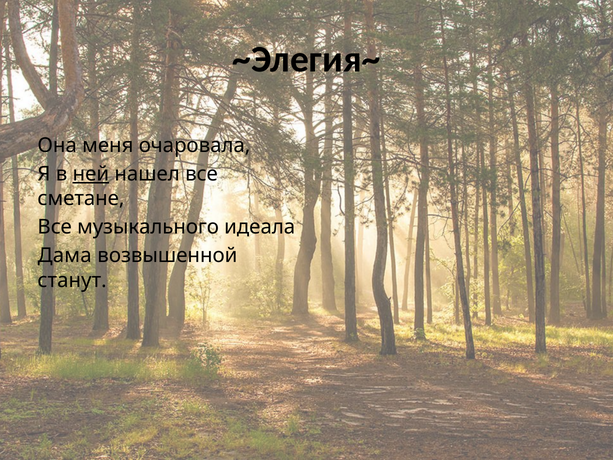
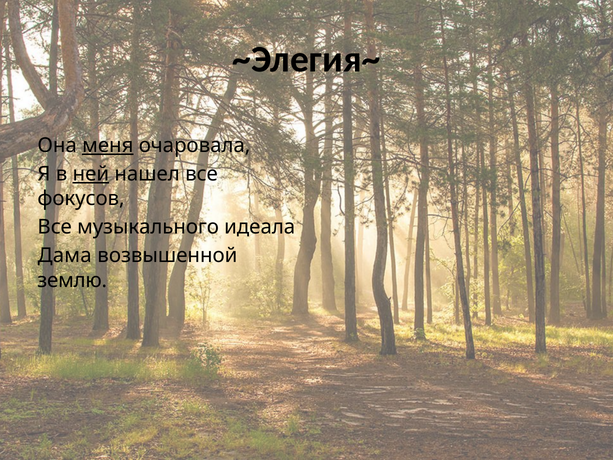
меня underline: none -> present (108, 145)
сметане: сметане -> фокусов (81, 198)
станут: станут -> землю (72, 280)
